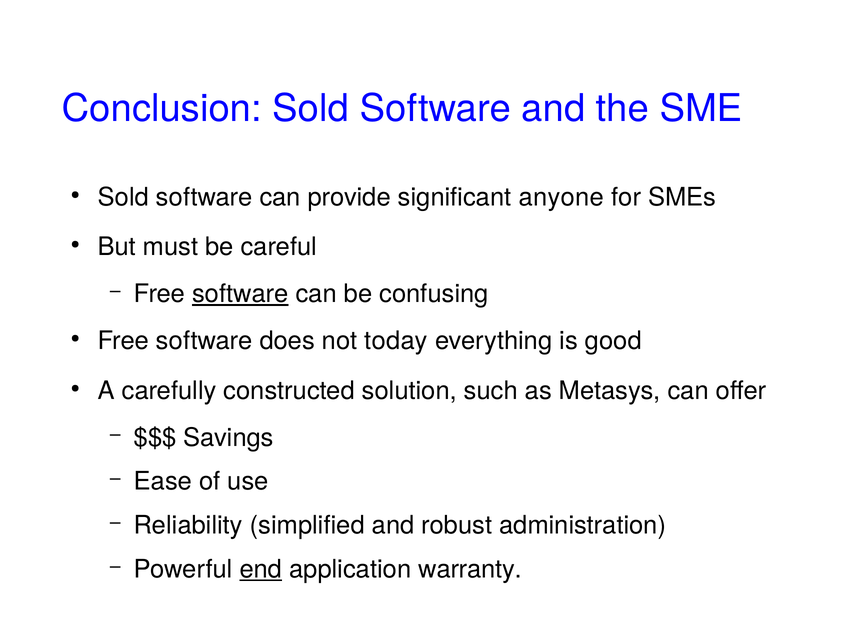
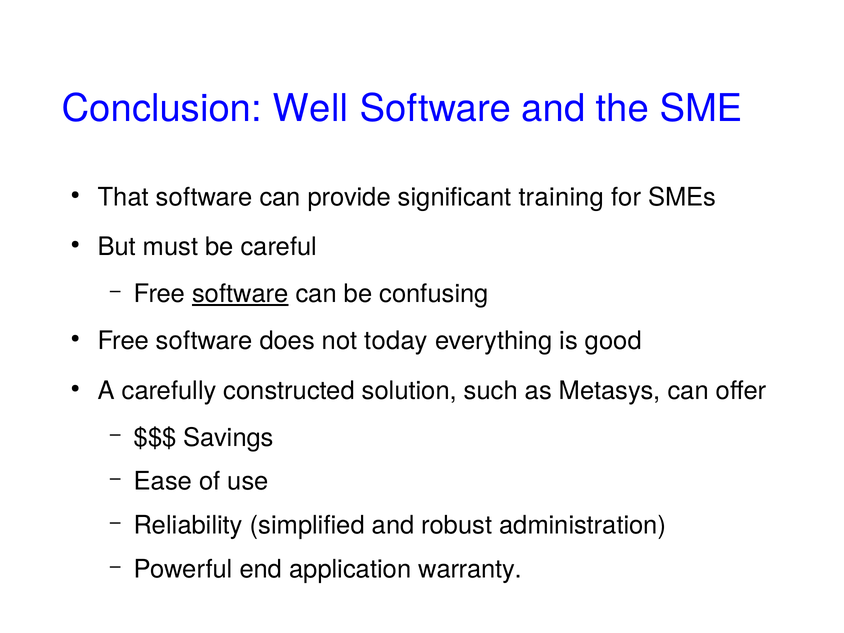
Conclusion Sold: Sold -> Well (311, 109)
Sold: Sold -> That (123, 197)
anyone: anyone -> training (561, 197)
end underline: present -> none (261, 569)
